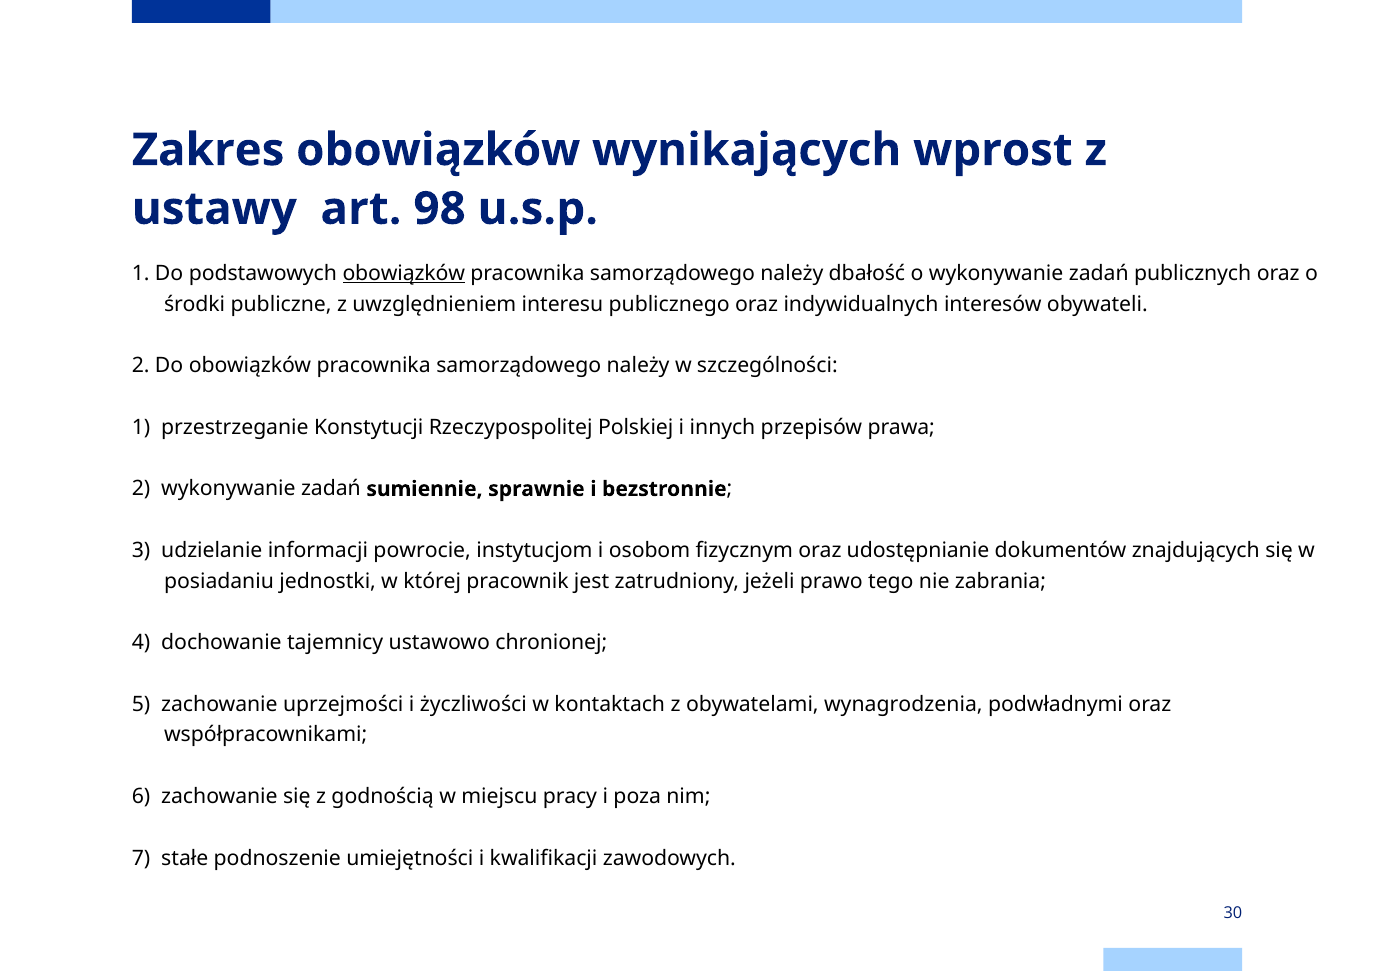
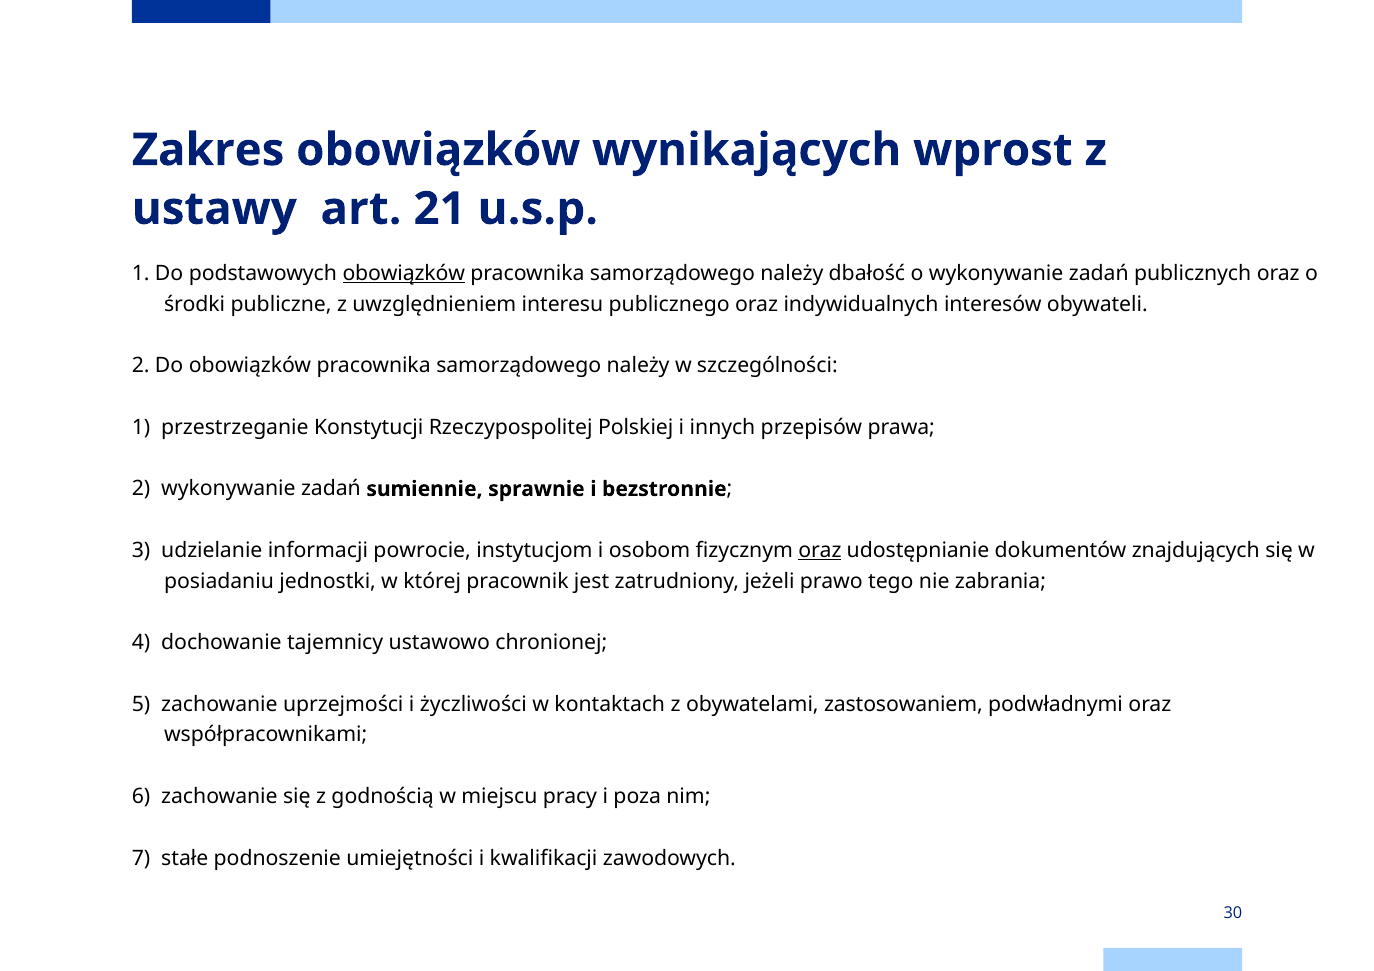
98: 98 -> 21 (440, 209)
oraz underline: none -> present (820, 551)
wynagrodzenia: wynagrodzenia -> zastosowaniem (903, 705)
